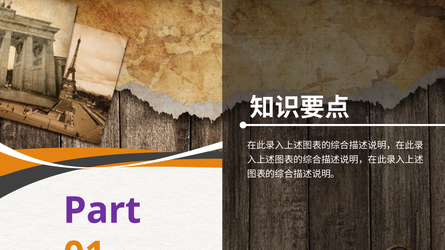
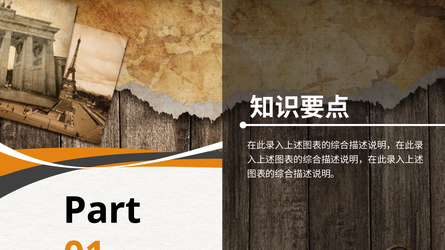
Part colour: purple -> black (102, 211)
